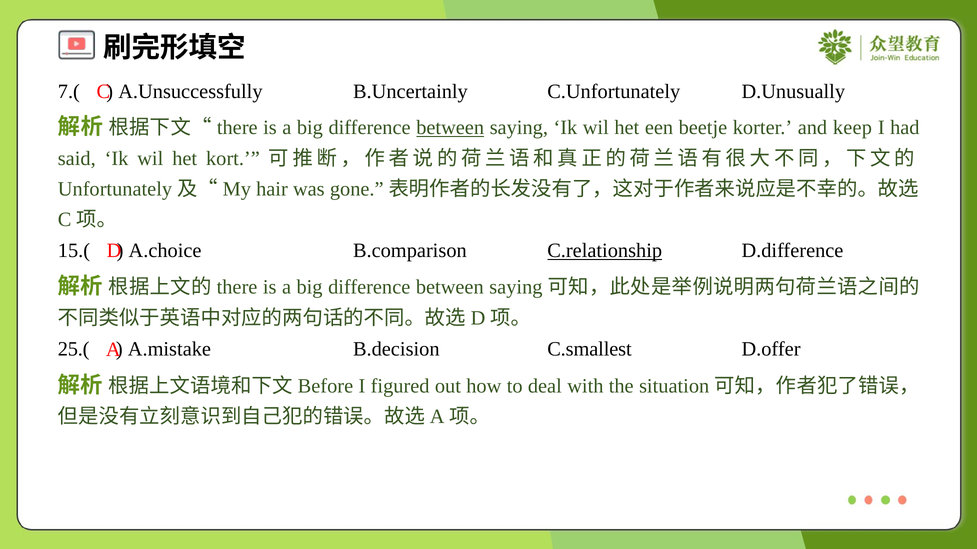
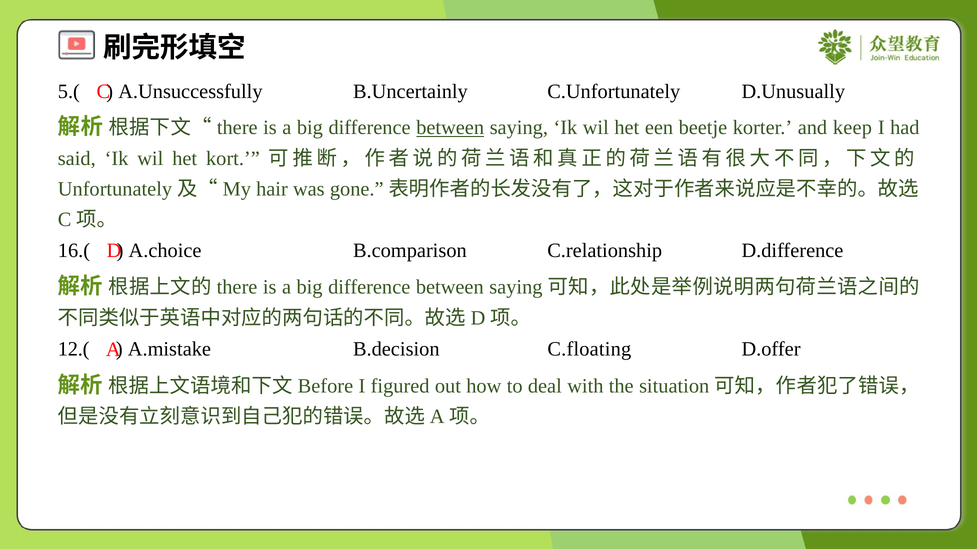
7.(: 7.( -> 5.( (69, 92)
15.(: 15.( -> 16.( (74, 251)
C.relationship underline: present -> none (605, 251)
25.(: 25.( -> 12.( (74, 350)
C.smallest: C.smallest -> C.floating (589, 350)
